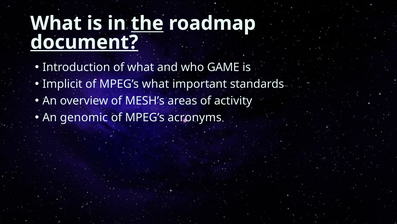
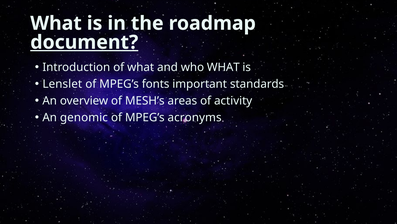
the underline: present -> none (147, 23)
who GAME: GAME -> WHAT (223, 67)
Implicit: Implicit -> Lenslet (62, 84)
MPEG’s what: what -> fonts (156, 84)
